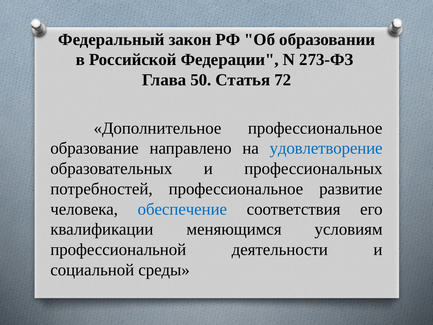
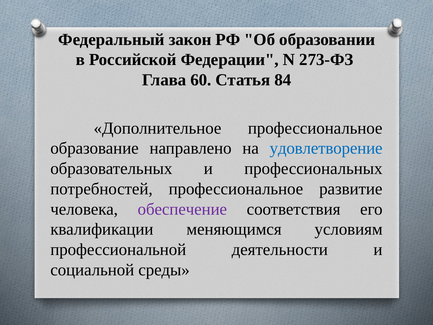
50: 50 -> 60 (201, 80)
72: 72 -> 84 (283, 80)
обеспечение colour: blue -> purple (182, 209)
